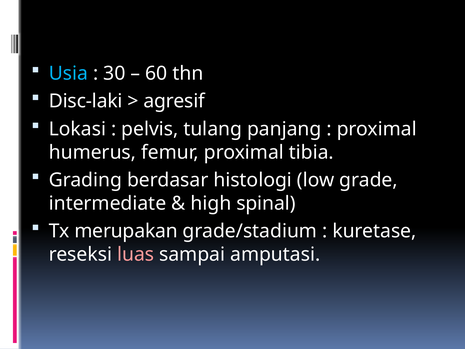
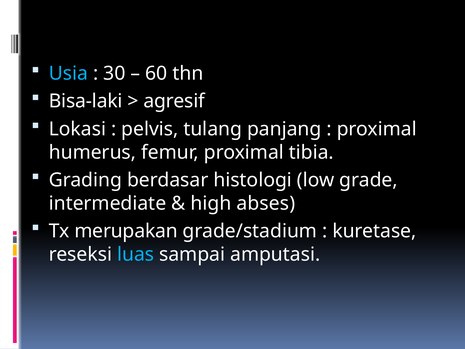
Disc-laki: Disc-laki -> Bisa-laki (86, 101)
spinal: spinal -> abses (266, 203)
luas colour: pink -> light blue (136, 254)
